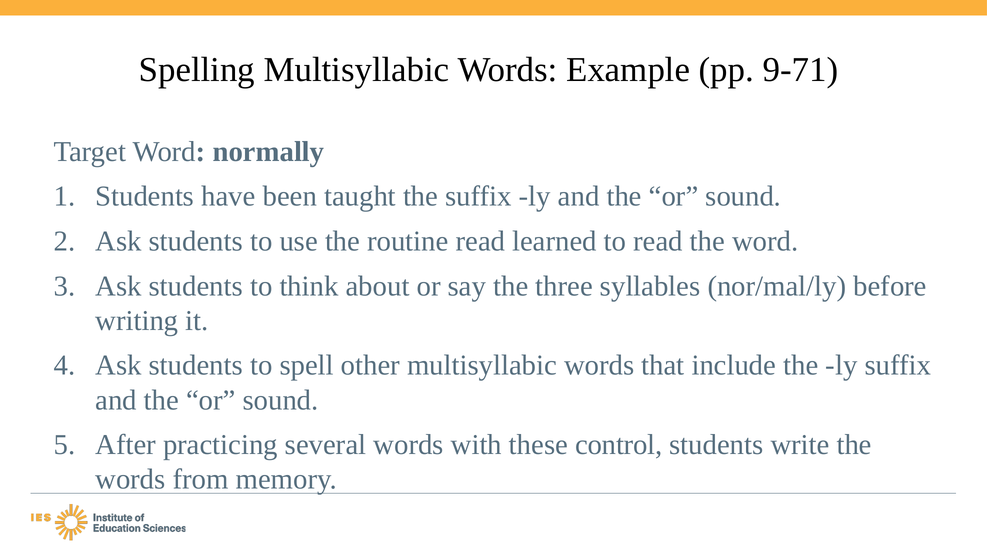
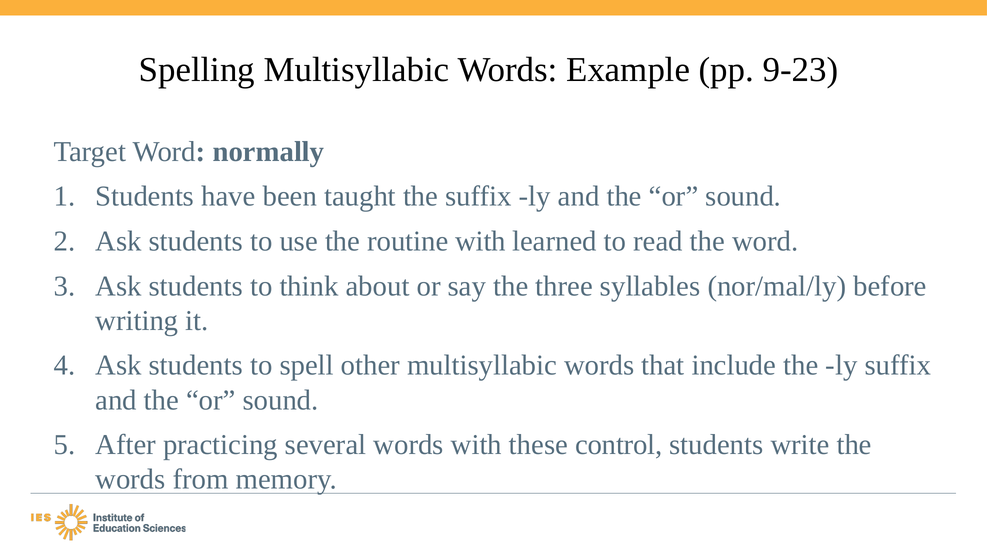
9-71: 9-71 -> 9-23 (800, 70)
routine read: read -> with (481, 241)
